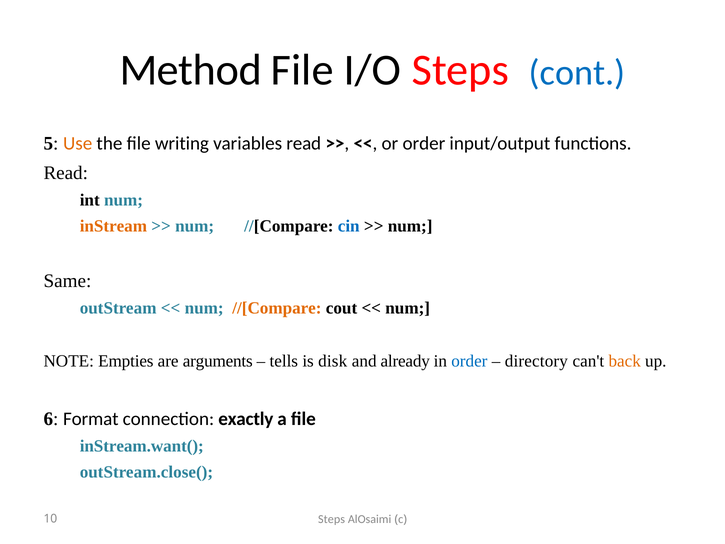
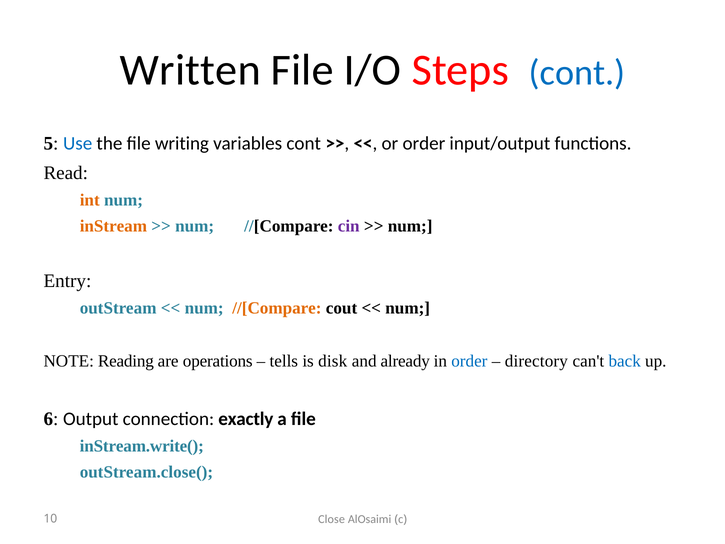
Method: Method -> Written (190, 70)
Use colour: orange -> blue (78, 143)
variables read: read -> cont (304, 143)
int colour: black -> orange (90, 200)
cin colour: blue -> purple (349, 226)
Same: Same -> Entry (67, 281)
Empties: Empties -> Reading (126, 361)
arguments: arguments -> operations (218, 361)
back colour: orange -> blue (625, 361)
Format: Format -> Output (91, 419)
inStream.want(: inStream.want( -> inStream.write( (142, 446)
Steps: Steps -> Close (332, 519)
